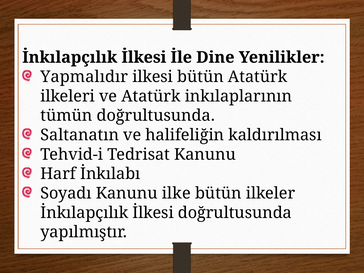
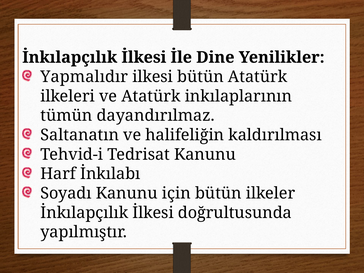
tümün doğrultusunda: doğrultusunda -> dayandırılmaz (156, 116)
ilke: ilke -> için (176, 193)
